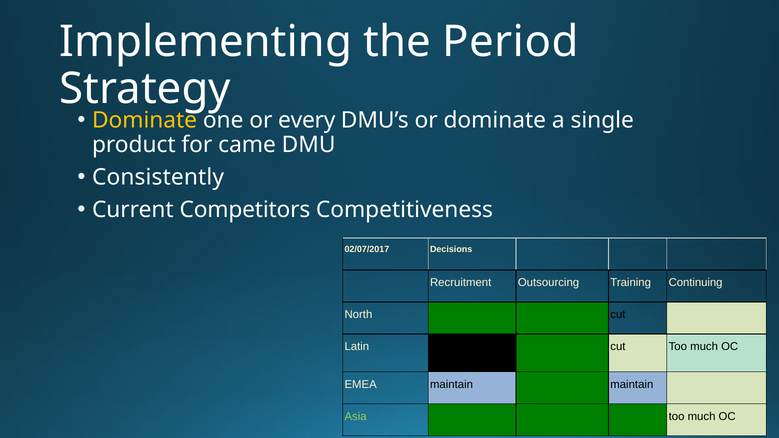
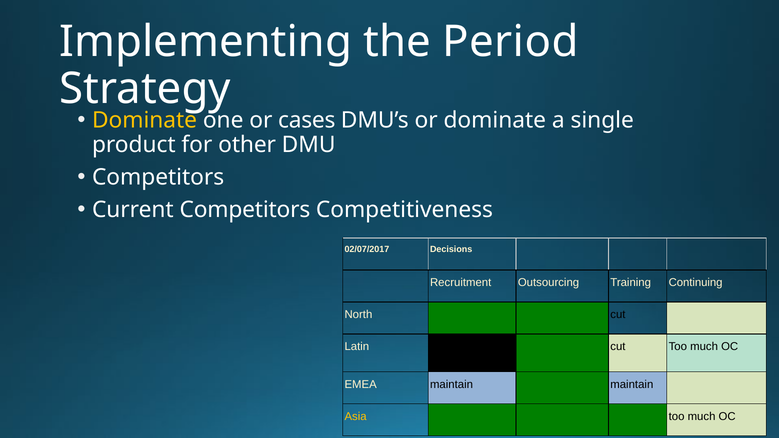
every: every -> cases (307, 120)
came: came -> other (247, 145)
Consistently: Consistently -> Competitors (158, 177)
Asia colour: light green -> yellow (356, 417)
